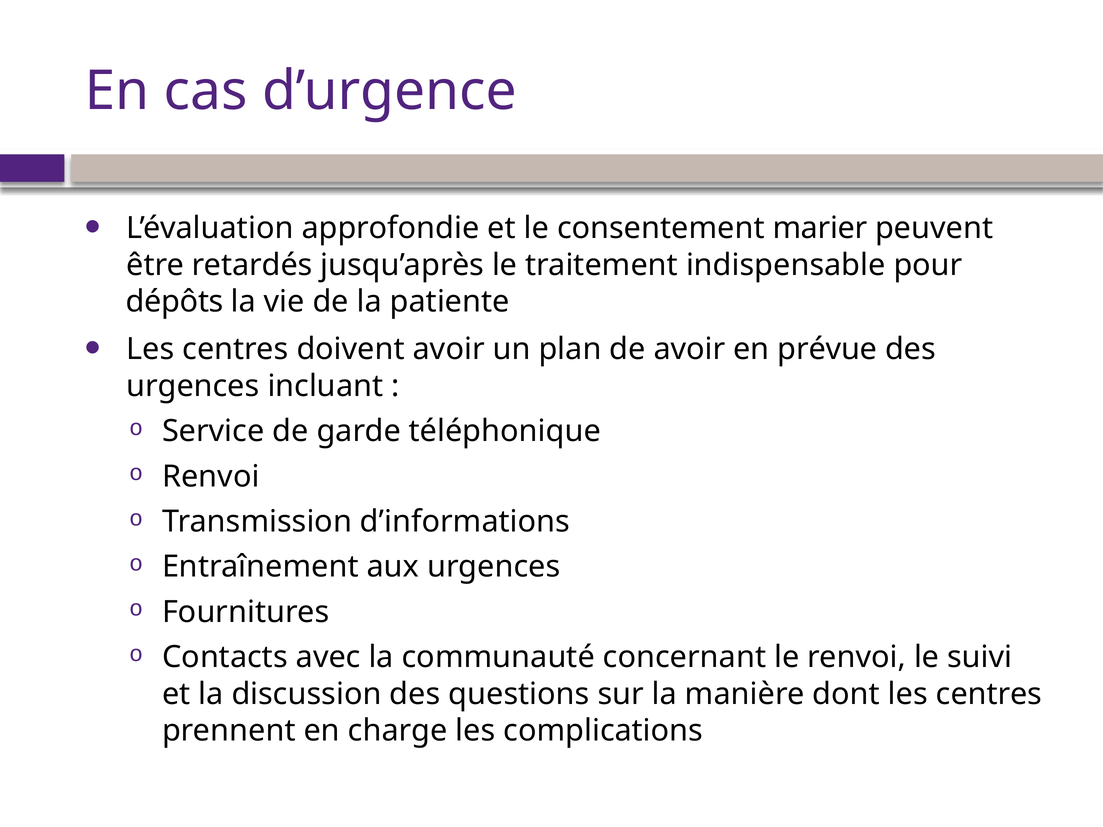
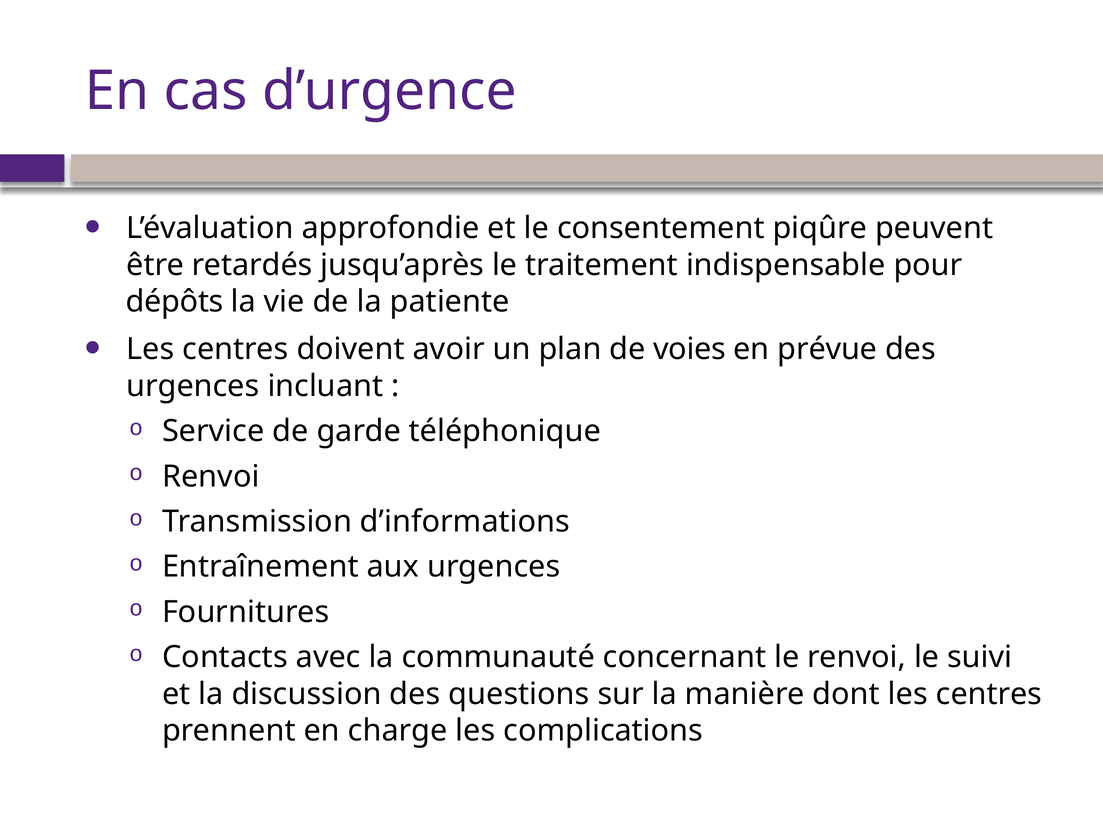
marier: marier -> piqûre (820, 228)
de avoir: avoir -> voies (690, 349)
